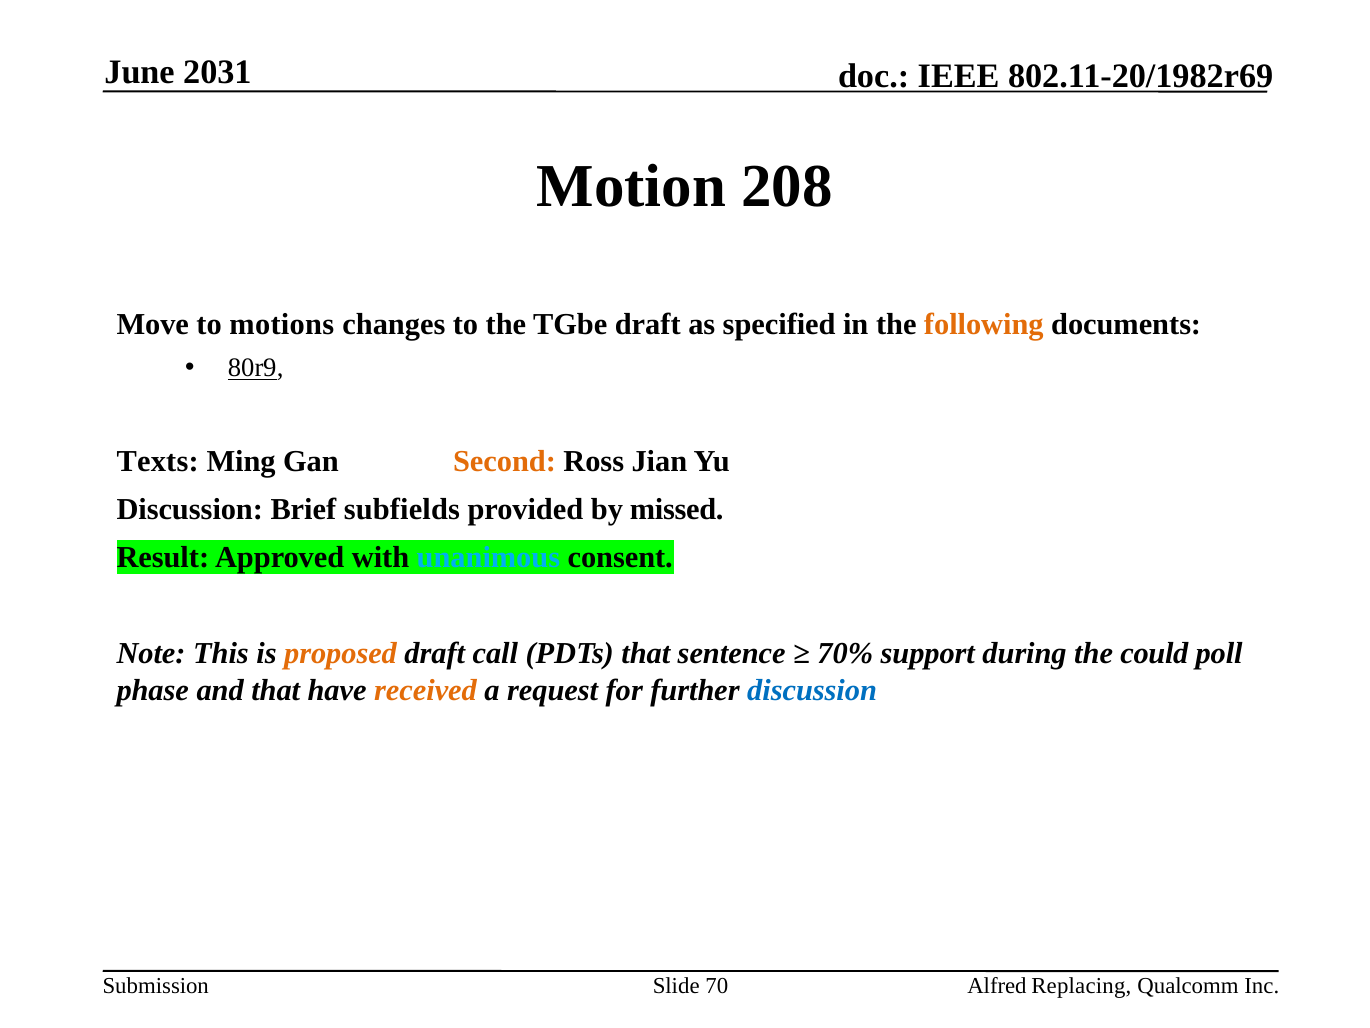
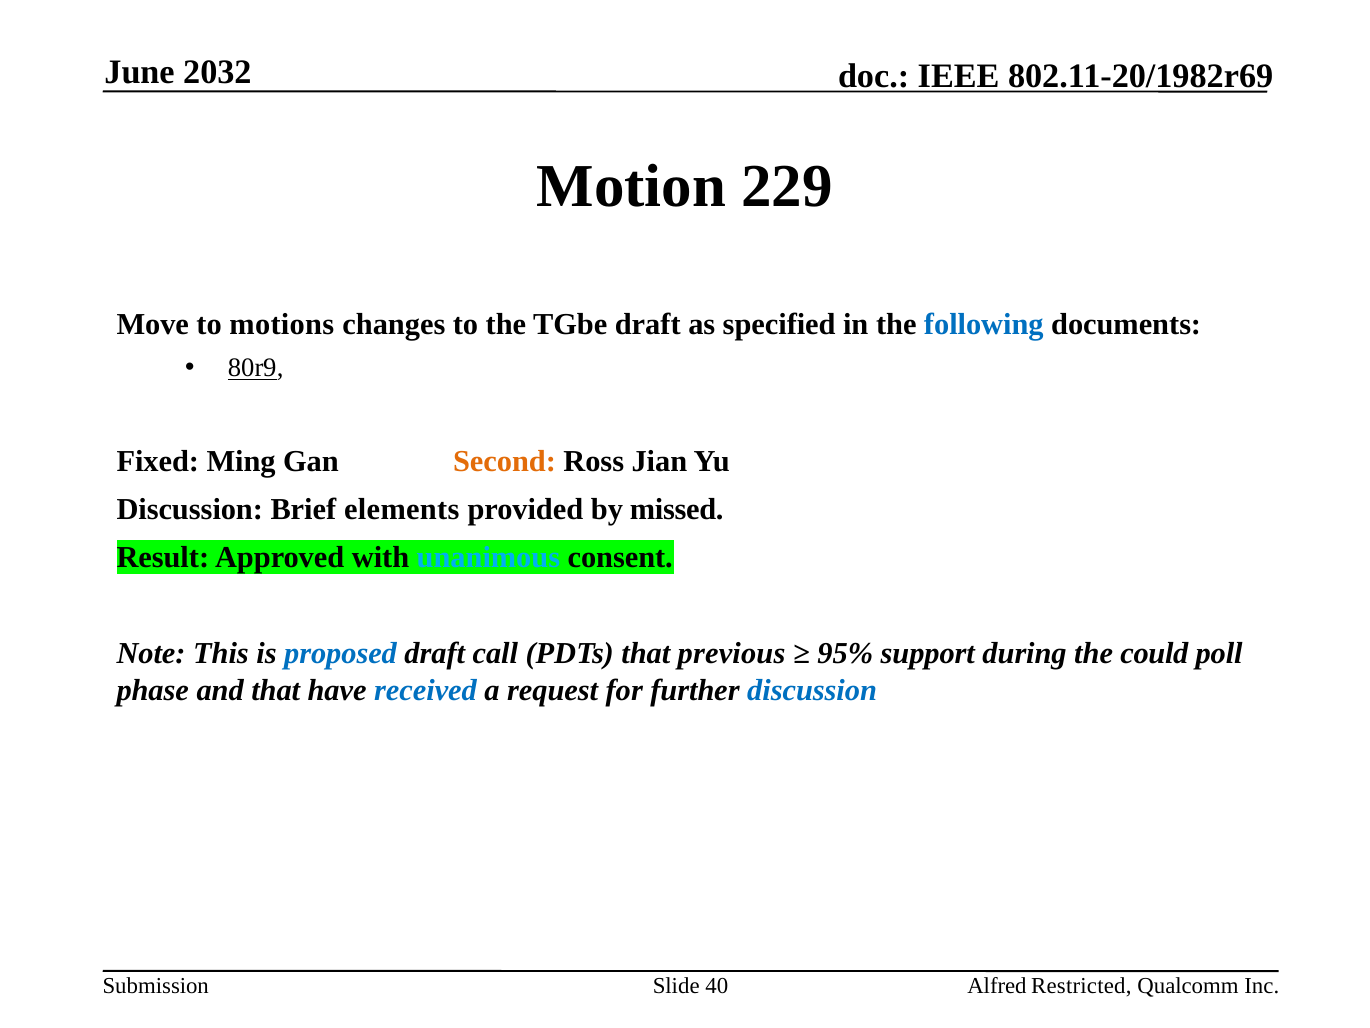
2031: 2031 -> 2032 (217, 73)
208: 208 -> 229 (787, 187)
following colour: orange -> blue (984, 324)
Texts: Texts -> Fixed (158, 461)
subfields: subfields -> elements (402, 509)
proposed colour: orange -> blue (341, 653)
sentence: sentence -> previous (732, 653)
70%: 70% -> 95% (845, 653)
received colour: orange -> blue (426, 690)
70: 70 -> 40 (717, 985)
Replacing: Replacing -> Restricted (1081, 985)
